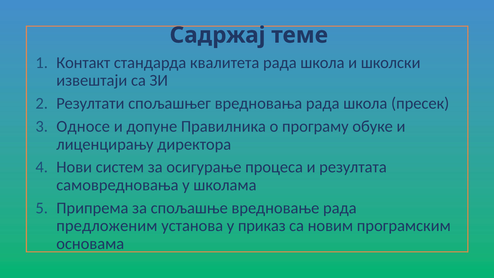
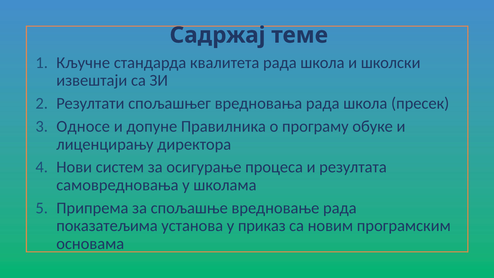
Контакт: Контакт -> Кључне (83, 63)
предложеним: предложеним -> показатељима (107, 226)
